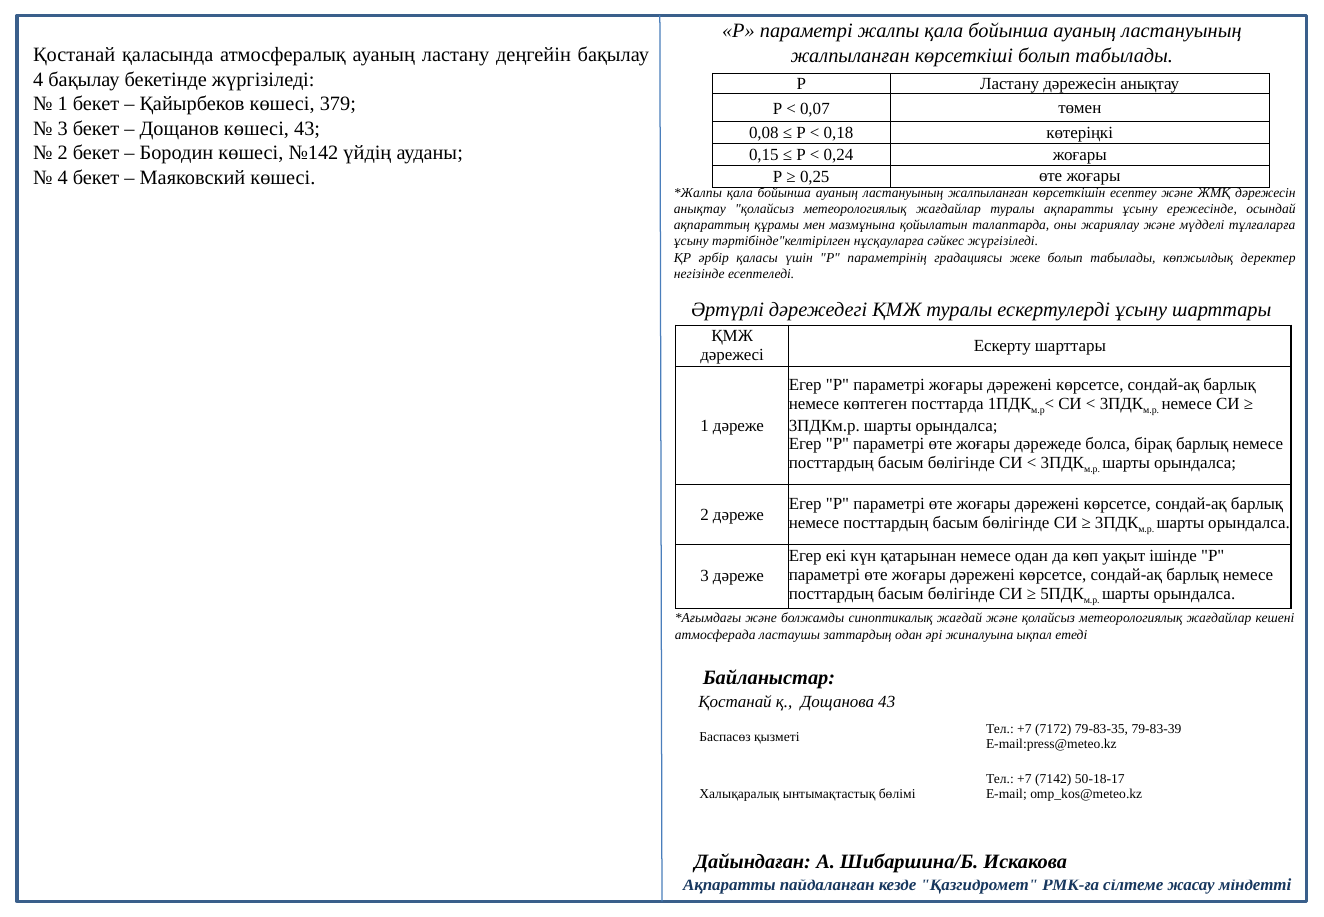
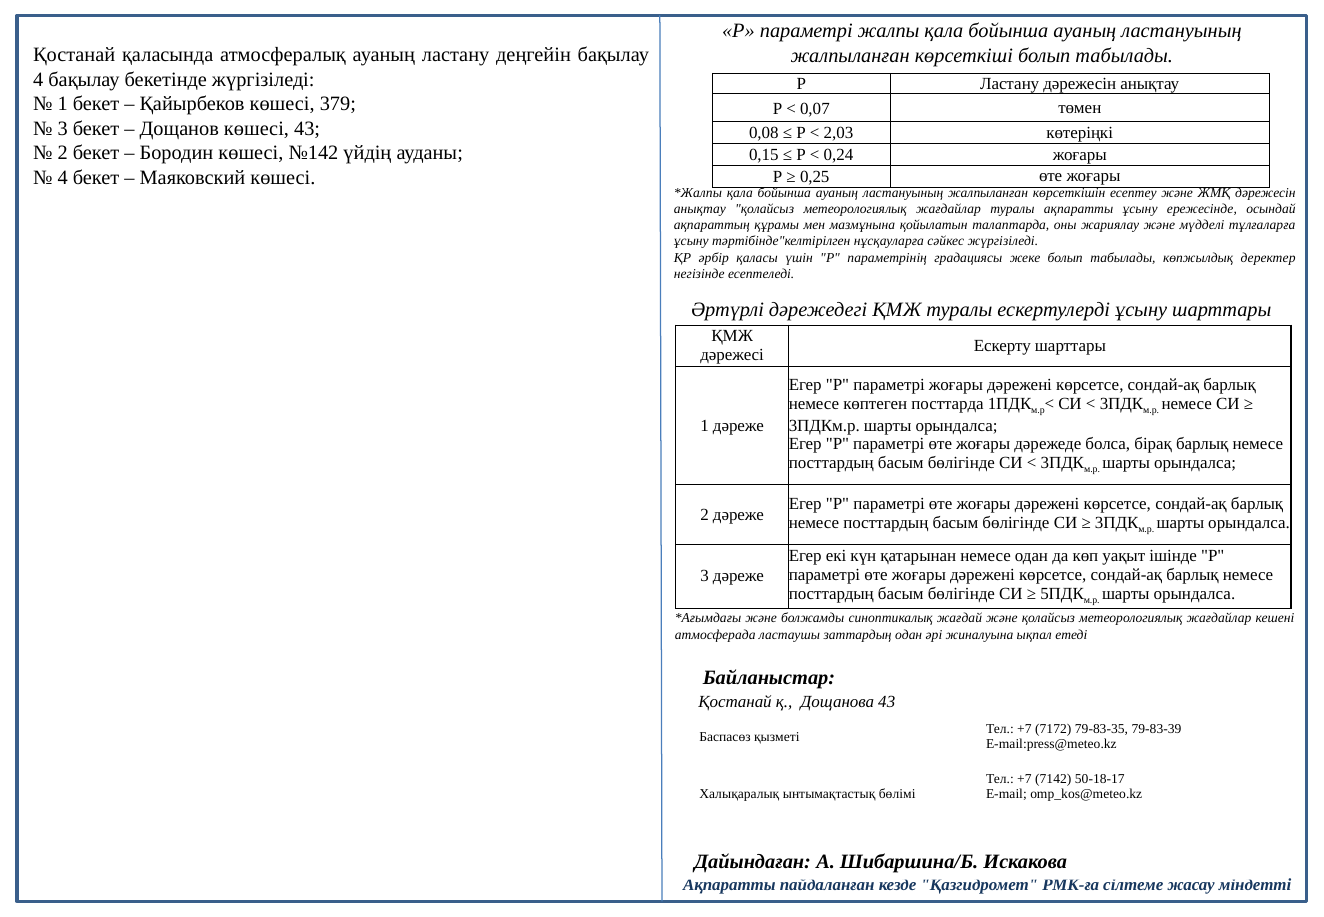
0,18: 0,18 -> 2,03 (838, 133)
